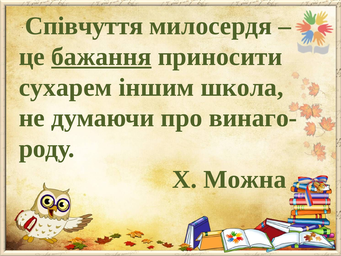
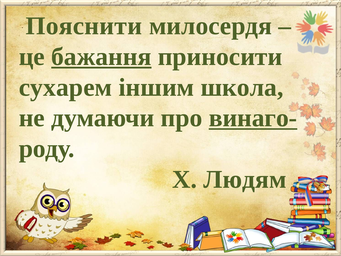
Співчуття: Співчуття -> Пояснити (84, 26)
винаго- underline: none -> present (253, 118)
Можна: Можна -> Людям (245, 179)
